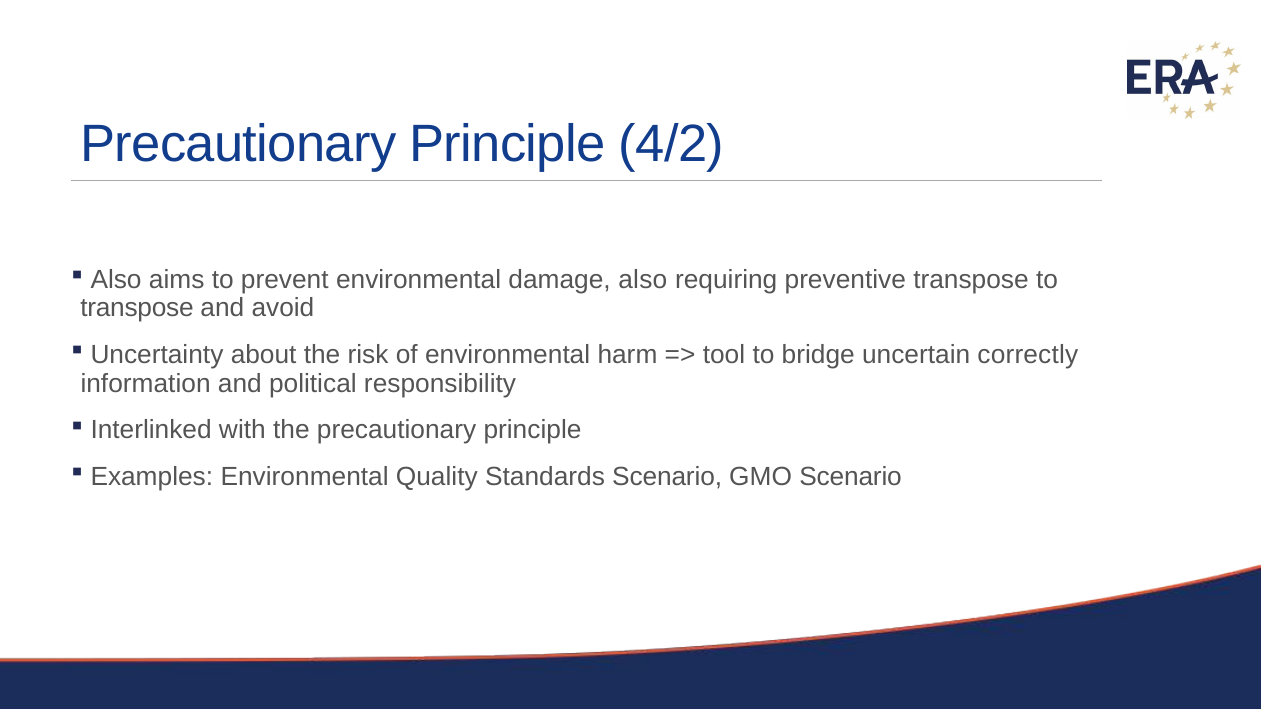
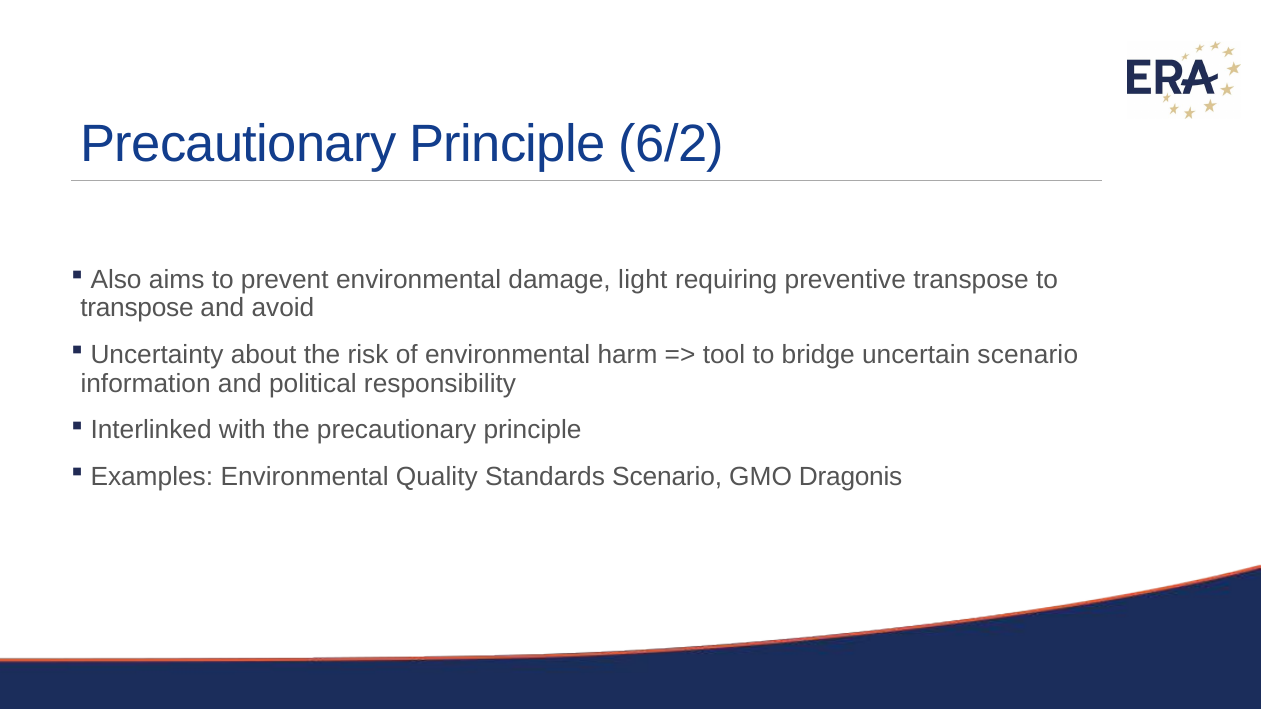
4/2: 4/2 -> 6/2 (671, 144)
damage also: also -> light (643, 280)
uncertain correctly: correctly -> scenario (1028, 355)
GMO Scenario: Scenario -> Dragonis (851, 477)
